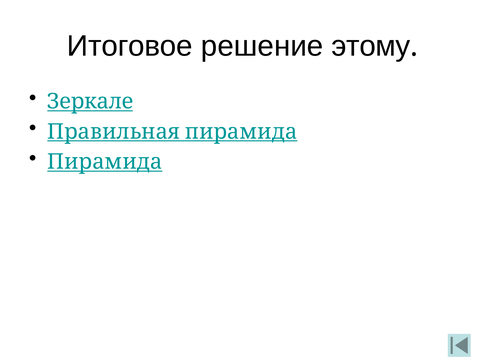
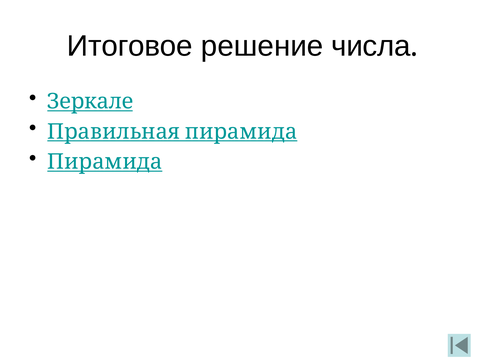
этому: этому -> числа (371, 46)
